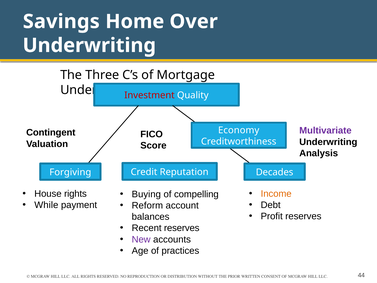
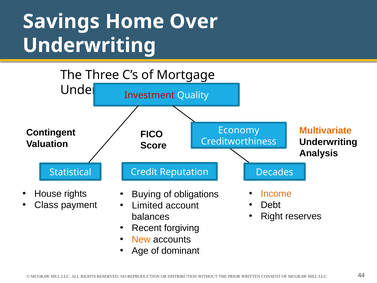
Multivariate colour: purple -> orange (325, 131)
Forgiving: Forgiving -> Statistical (70, 172)
compelling: compelling -> obligations (196, 194)
While: While -> Class (46, 205)
Reform: Reform -> Limited (147, 205)
Profit: Profit -> Right (272, 216)
Recent reserves: reserves -> forgiving (182, 228)
New colour: purple -> orange (141, 239)
practices: practices -> dominant (180, 251)
